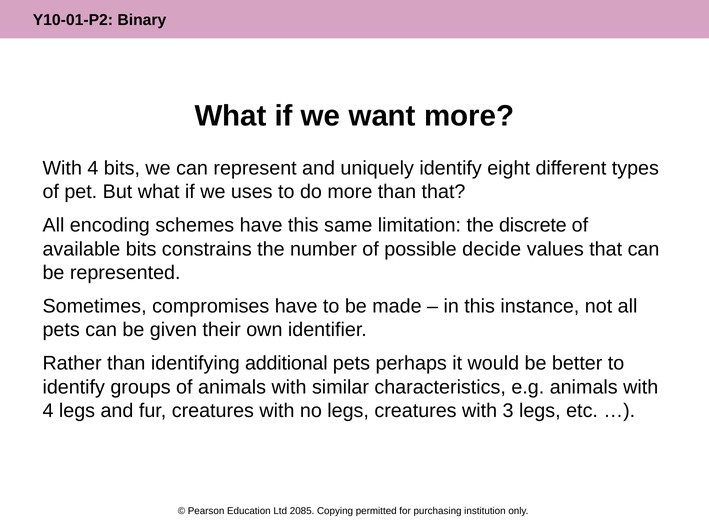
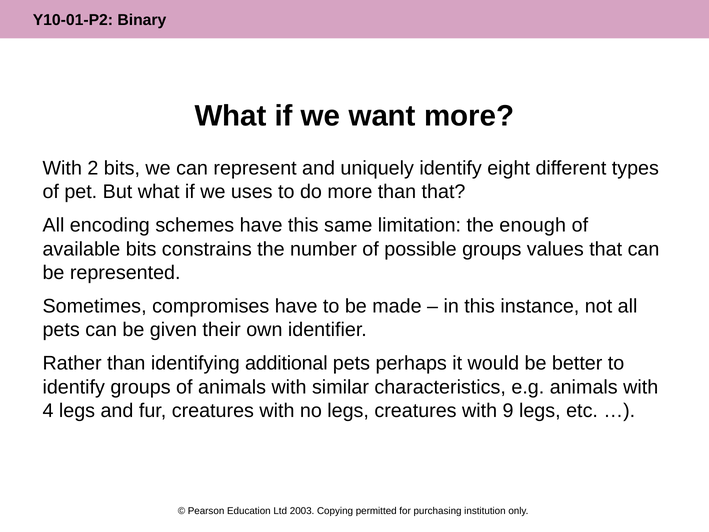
4: 4 -> 2 (93, 168)
discrete: discrete -> enough (533, 225)
possible decide: decide -> groups (492, 249)
3: 3 -> 9 (508, 410)
2085: 2085 -> 2003 (302, 511)
